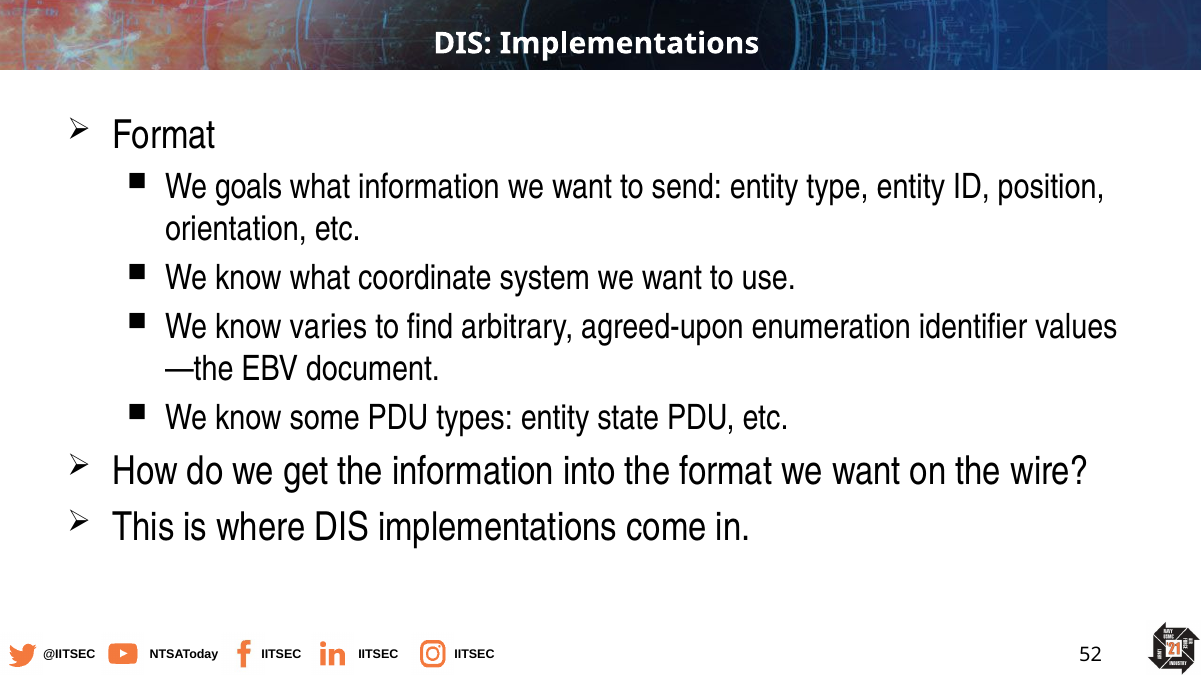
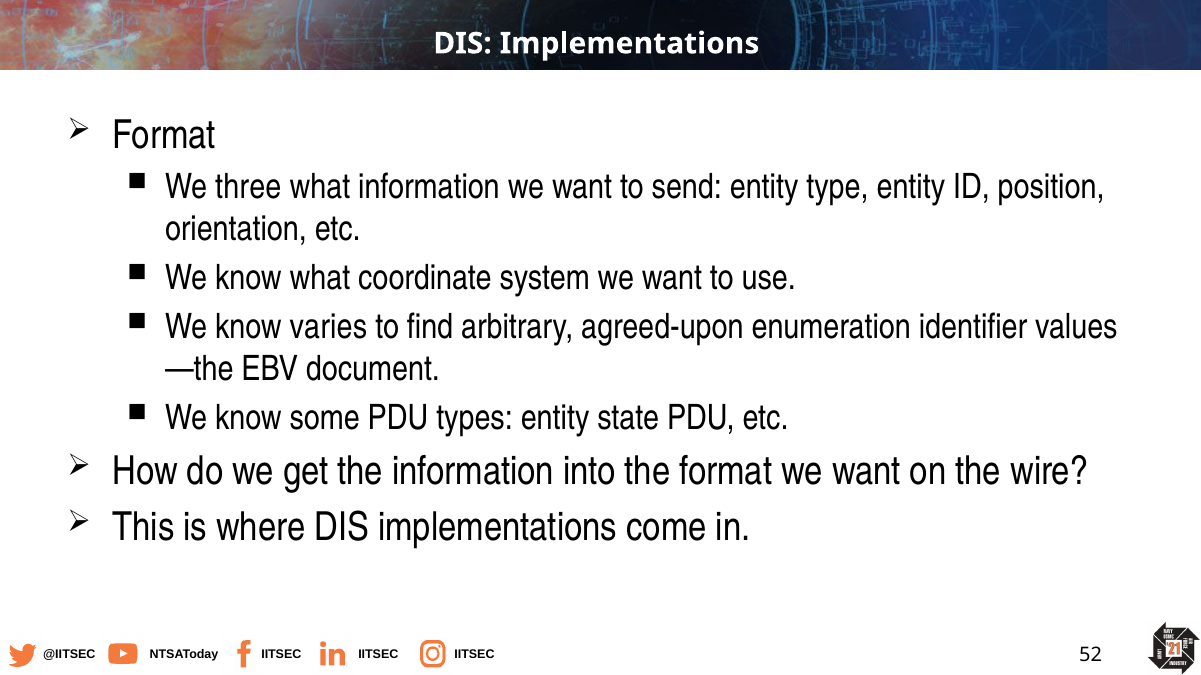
goals: goals -> three (248, 187)
